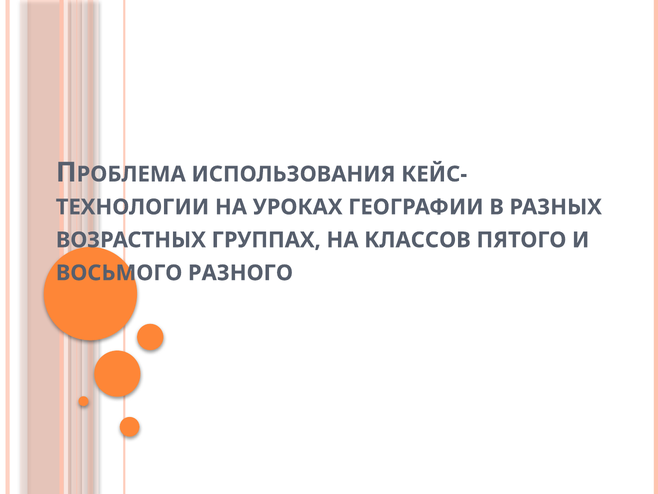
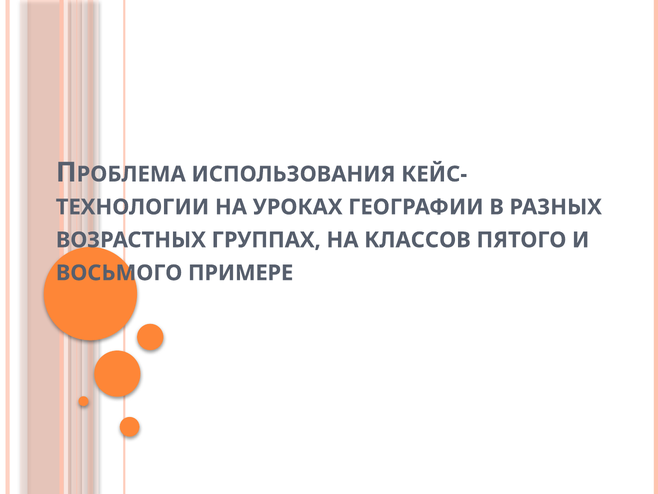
РАЗНОГО: РАЗНОГО -> ПРИМЕРЕ (241, 273)
